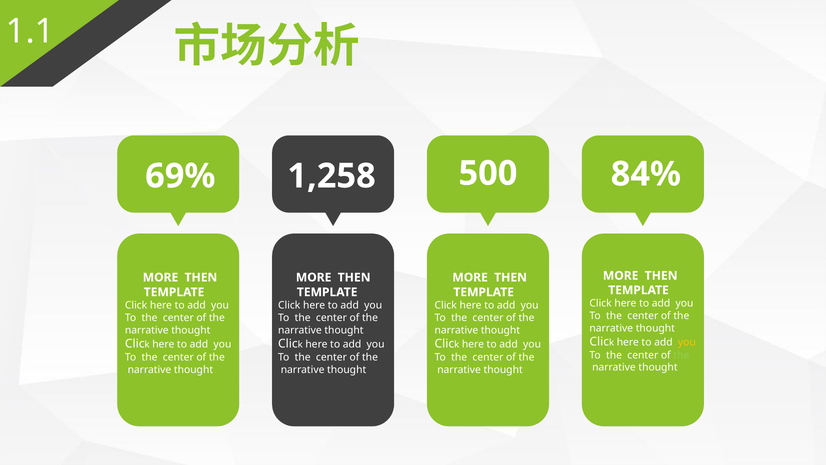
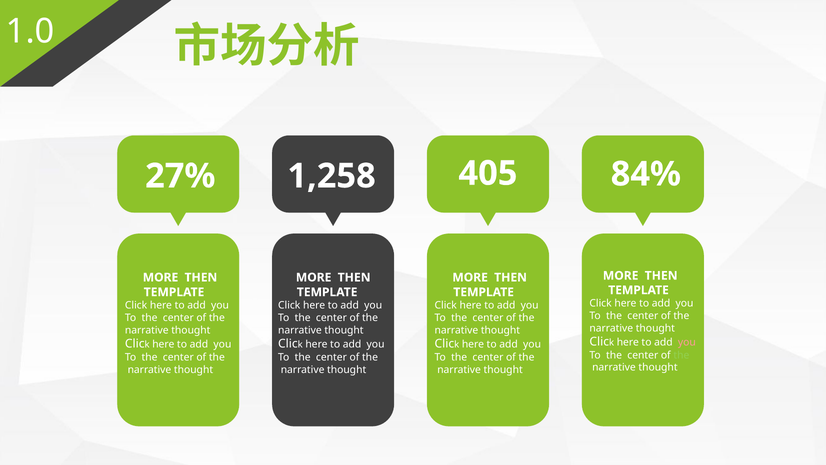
1.1: 1.1 -> 1.0 (30, 31)
69%: 69% -> 27% (180, 176)
500: 500 -> 405 (488, 173)
you colour: yellow -> pink (687, 342)
